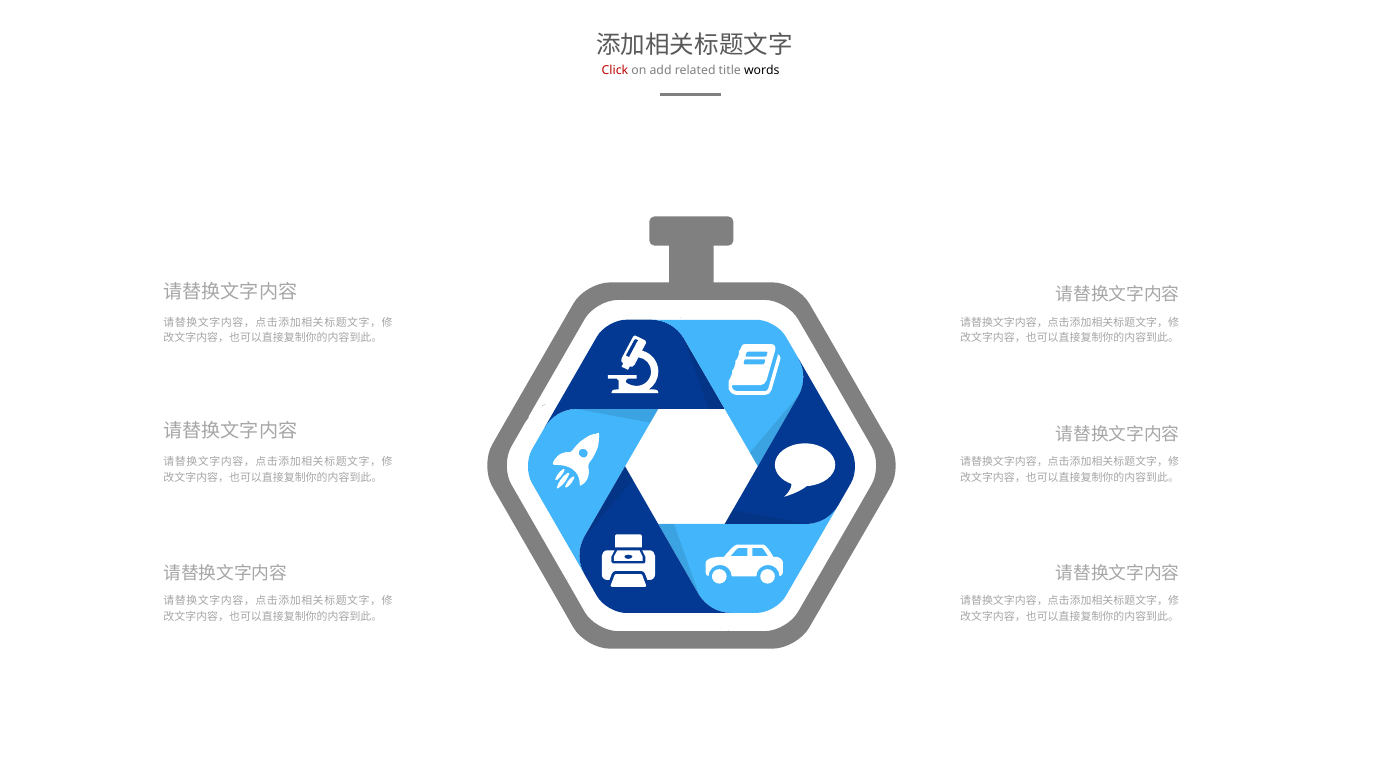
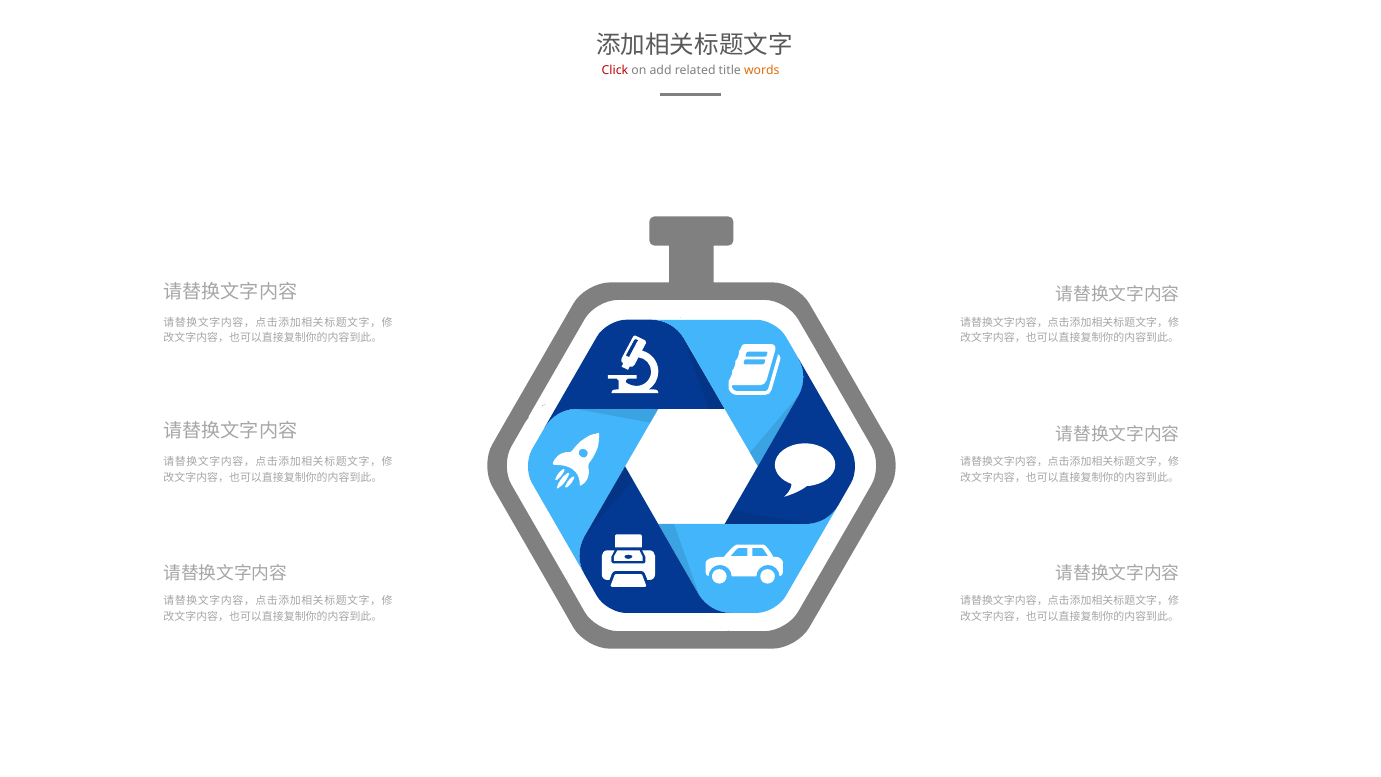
words colour: black -> orange (762, 71)
